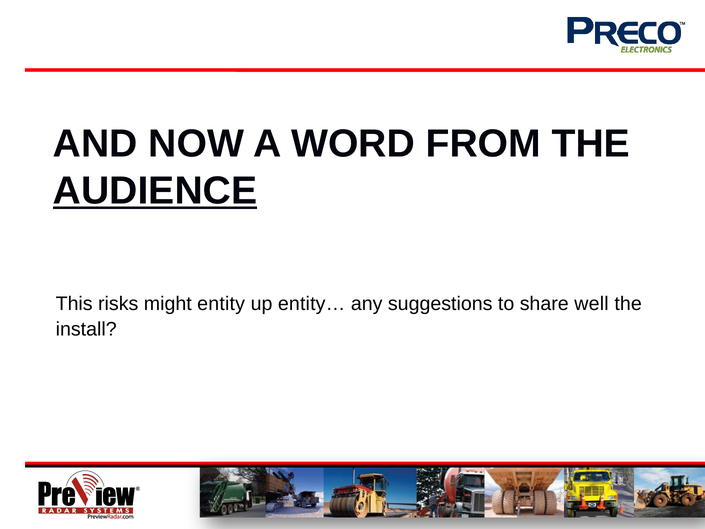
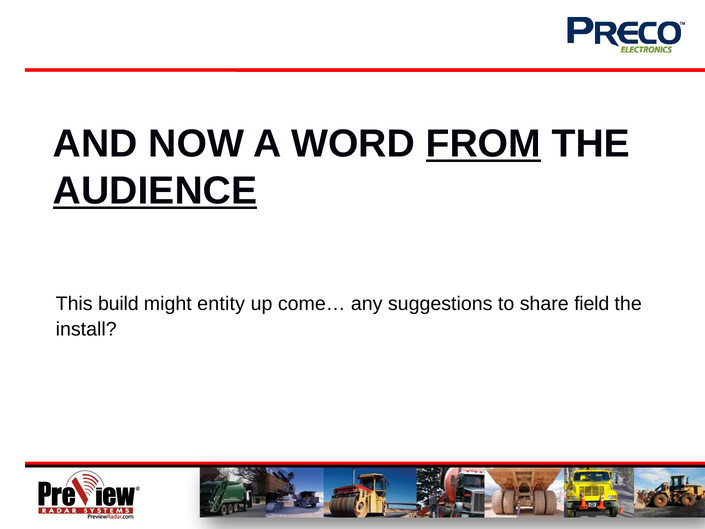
FROM underline: none -> present (483, 144)
risks: risks -> build (118, 304)
entity…: entity… -> come… (312, 304)
well: well -> field (592, 304)
